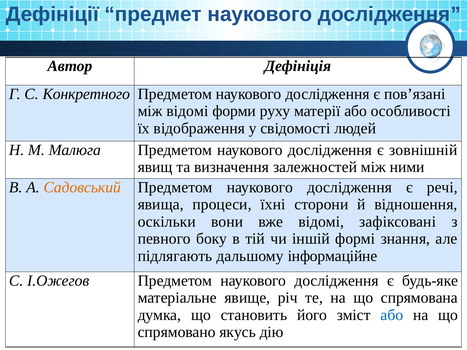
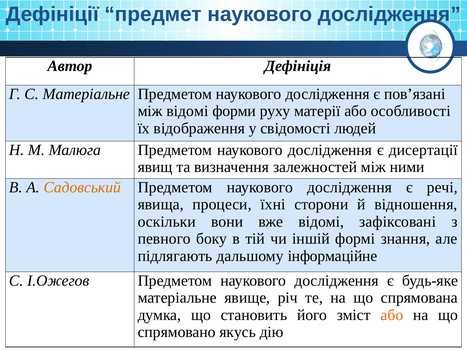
С Конкретного: Конкретного -> Матеріальне (86, 94)
зовнішній: зовнішній -> дисертації (423, 150)
або colour: blue -> orange (392, 315)
